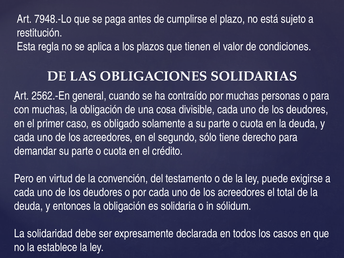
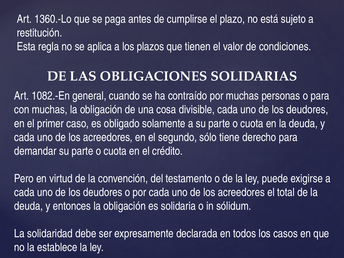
7948.-Lo: 7948.-Lo -> 1360.-Lo (53, 19)
2562.-En: 2562.-En -> 1082.-En (51, 96)
